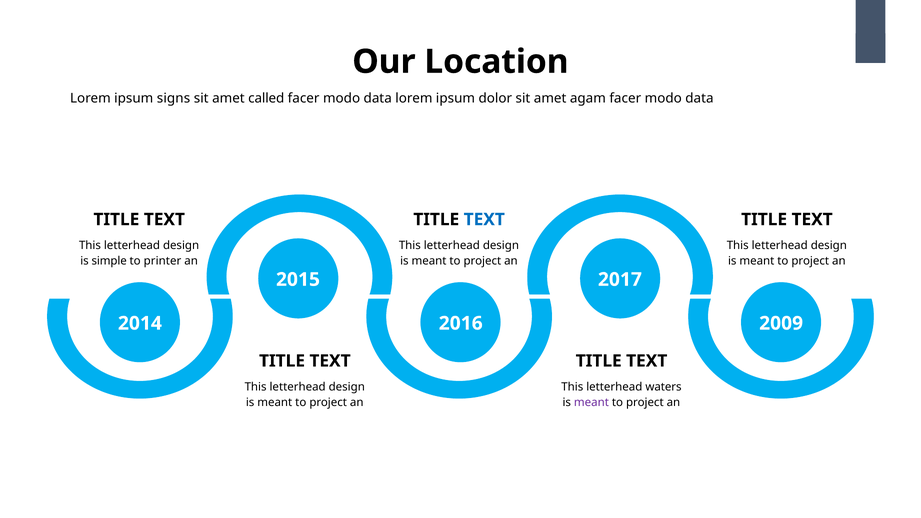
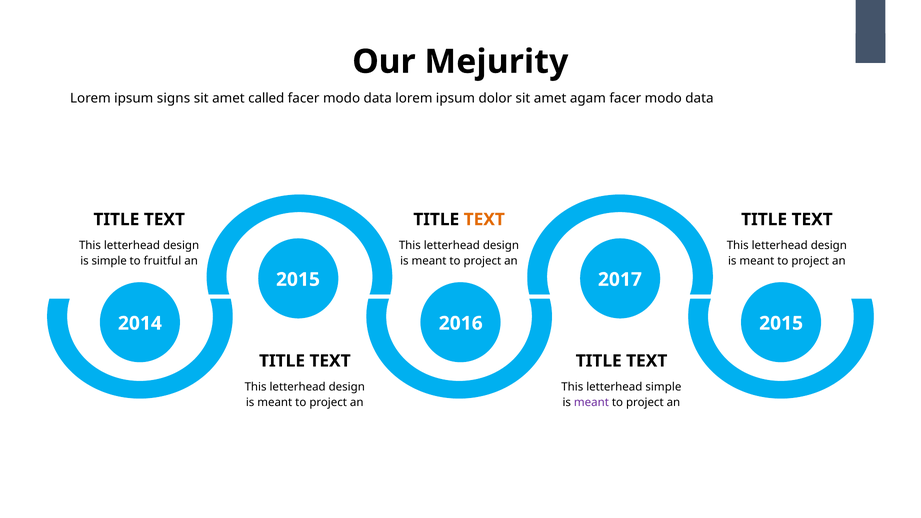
Location: Location -> Mejurity (496, 62)
TEXT colour: blue -> orange (484, 220)
printer: printer -> fruitful (163, 261)
2009: 2009 -> 2015 (781, 323)
letterhead waters: waters -> simple (663, 387)
